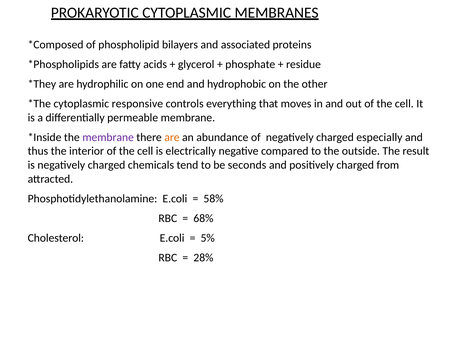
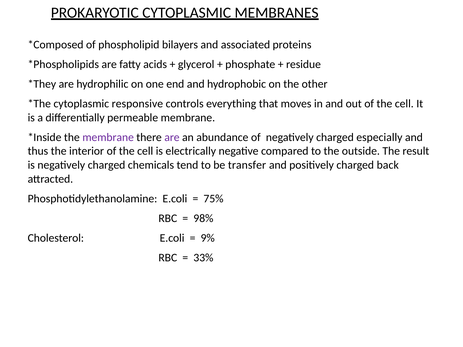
are colour: orange -> purple (172, 137)
seconds: seconds -> transfer (247, 165)
from: from -> back (388, 165)
58%: 58% -> 75% (213, 199)
68%: 68% -> 98% (203, 218)
5%: 5% -> 9% (208, 238)
28%: 28% -> 33% (203, 258)
